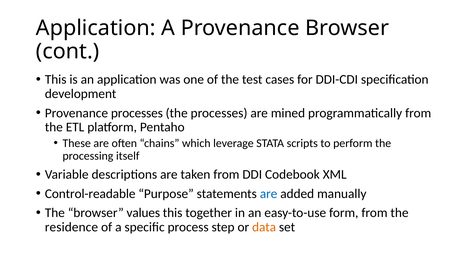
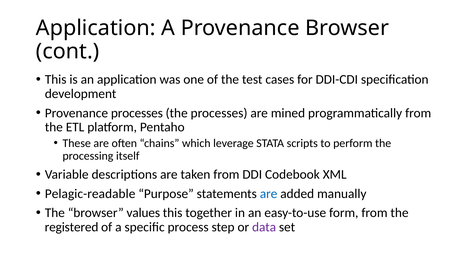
Control-readable: Control-readable -> Pelagic-readable (90, 194)
residence: residence -> registered (72, 228)
data colour: orange -> purple (264, 228)
